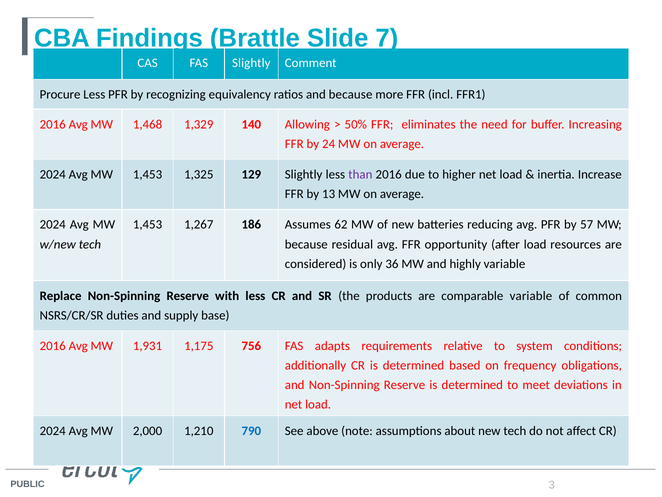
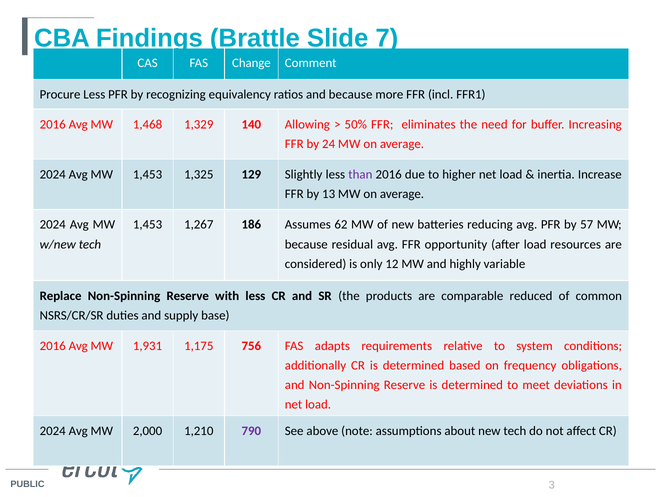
FAS Slightly: Slightly -> Change (251, 63)
36: 36 -> 12 (392, 264)
comparable variable: variable -> reduced (531, 295)
790 colour: blue -> purple (251, 431)
